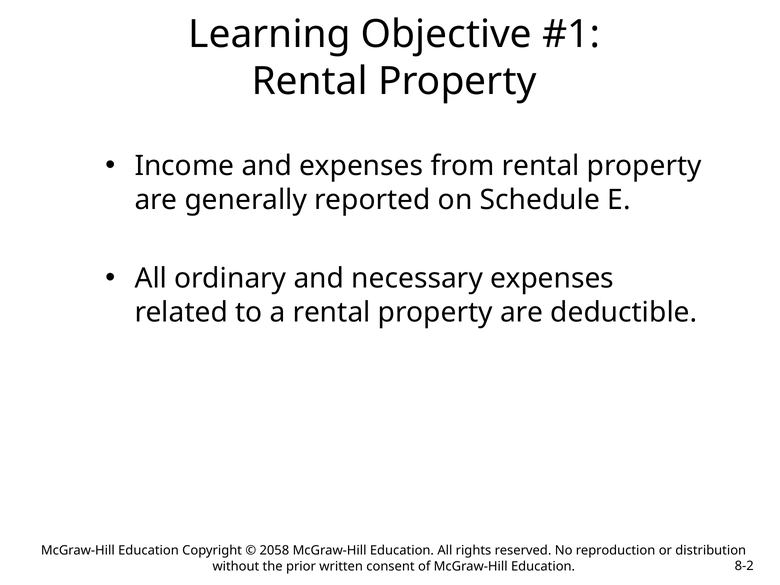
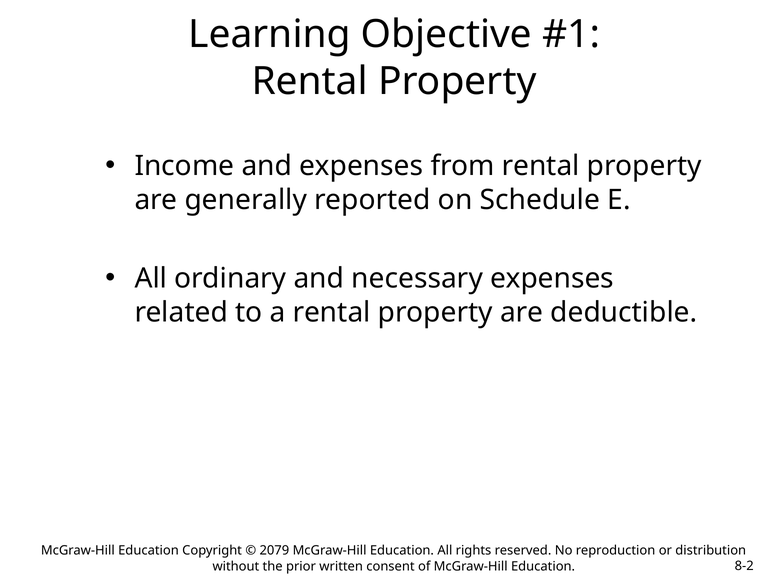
2058: 2058 -> 2079 (274, 551)
